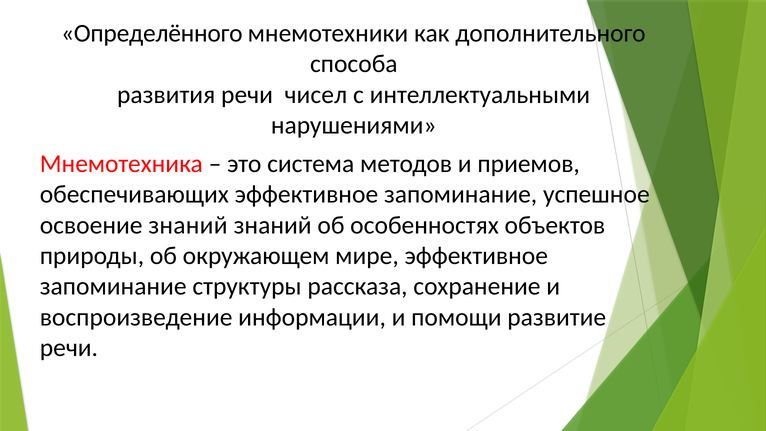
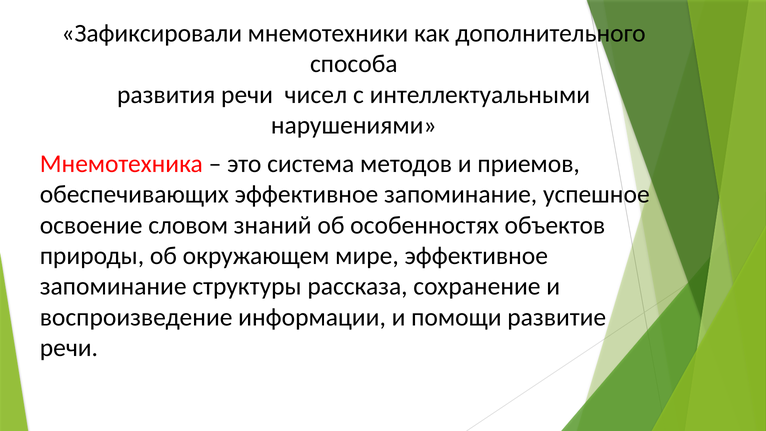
Определённого: Определённого -> Зафиксировали (152, 33)
освоение знаний: знаний -> словом (188, 225)
